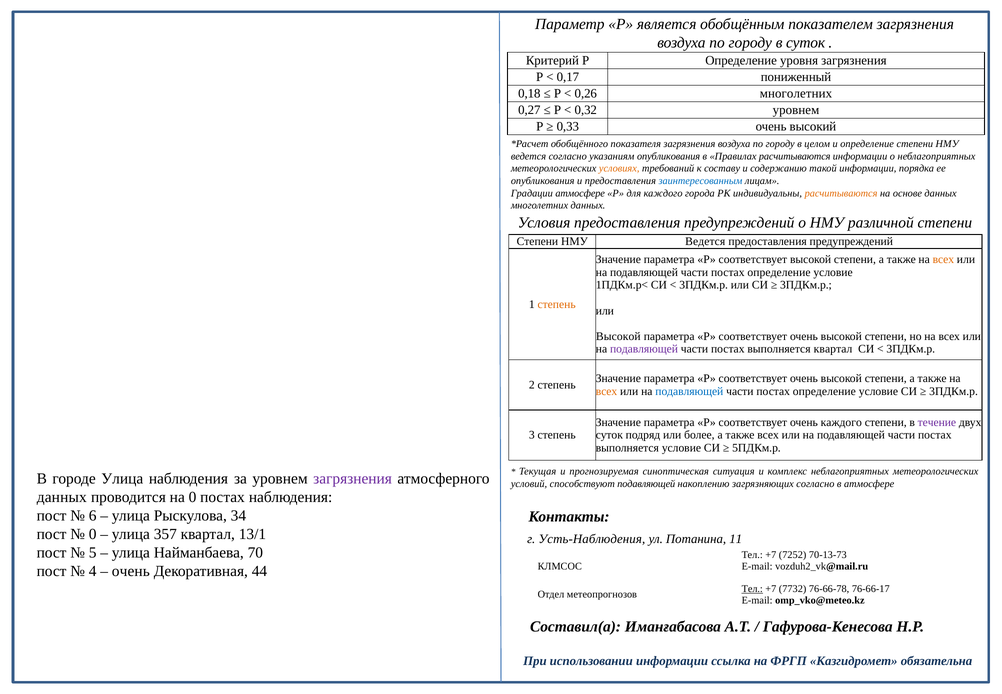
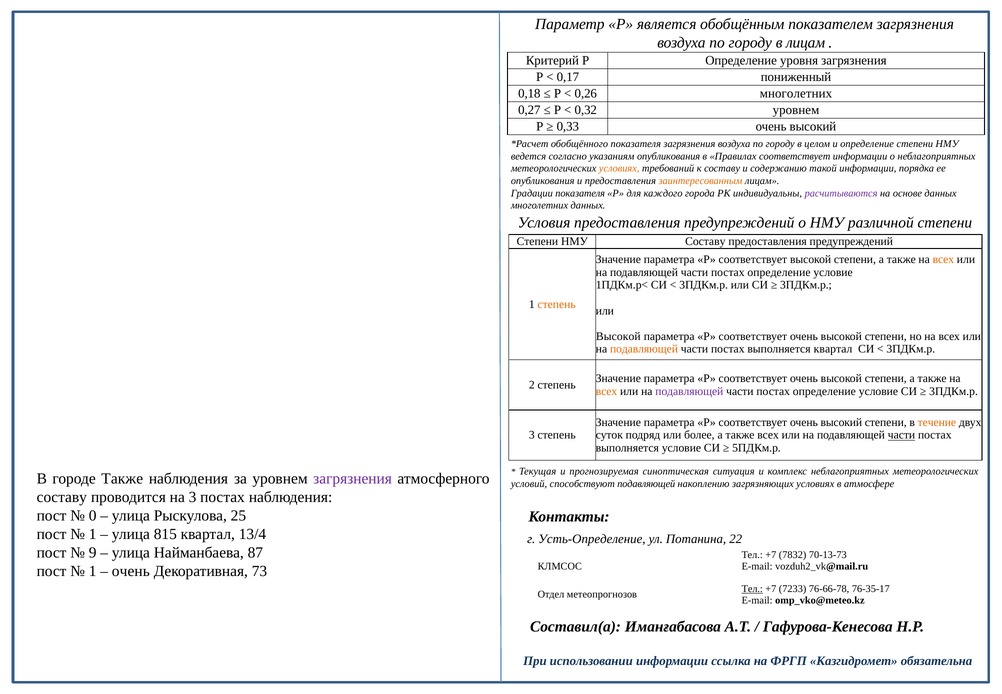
в суток: суток -> лицам (806, 43)
Правилах расчитываются: расчитываются -> соответствует (795, 156)
заинтересованным colour: blue -> orange (700, 181)
Градации атмосфере: атмосфере -> показателя (580, 193)
расчитываются colour: orange -> purple (841, 193)
Ведется: Ведется -> Составу (705, 241)
подавляющей colour: purple -> orange (644, 349)
подавляющей colour: blue -> purple (689, 391)
соответствует очень каждого: каждого -> высокий (841, 422)
течение colour: purple -> orange (937, 422)
части underline: none -> present (901, 435)
городе Улица: Улица -> Также (122, 478)
загрязняющих согласно: согласно -> условиях (815, 484)
данных: данных -> составу (62, 497)
на 0: 0 -> 3 (192, 497)
6: 6 -> 0 (93, 515)
34: 34 -> 25 (238, 515)
0: 0 -> 1 (93, 534)
357: 357 -> 815 (165, 534)
13/1: 13/1 -> 13/4 (252, 534)
Усть-Наблюдения: Усть-Наблюдения -> Усть-Определение (592, 539)
11: 11 -> 22 (736, 539)
5: 5 -> 9 (93, 552)
70: 70 -> 87 (255, 552)
7252: 7252 -> 7832 (793, 555)
4: 4 -> 1 (93, 571)
44: 44 -> 73 (259, 571)
7732: 7732 -> 7233 (793, 589)
76-66-17: 76-66-17 -> 76-35-17 (871, 589)
